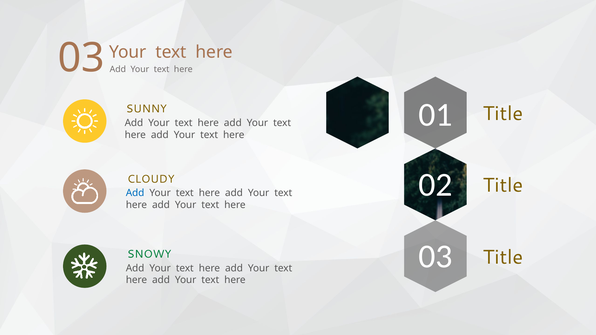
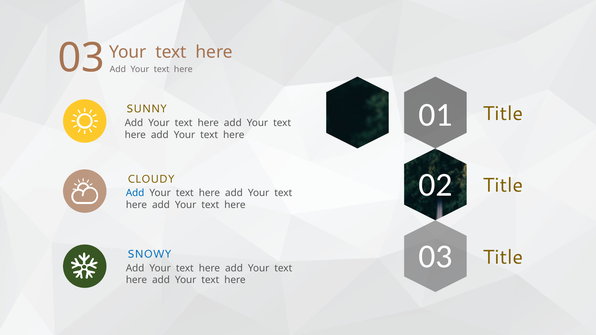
SNOWY colour: green -> blue (149, 254)
